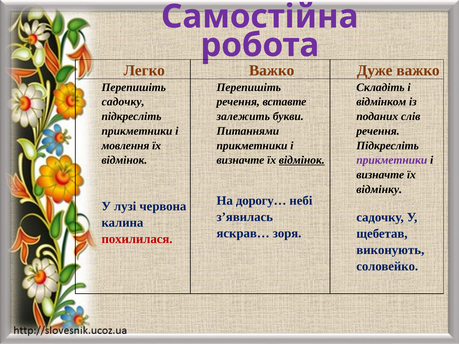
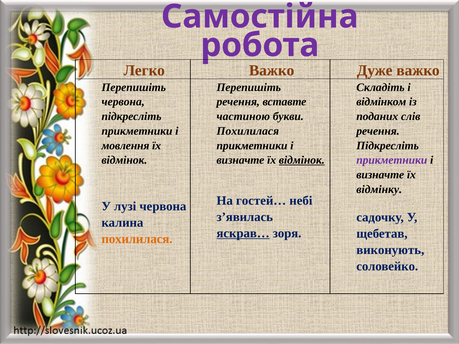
садочку: садочку -> червона (123, 102)
залежить: залежить -> частиною (243, 117)
Питаннями: Питаннями -> Похилилася (248, 131)
дорогу…: дорогу… -> гостей… (261, 201)
яскрав… underline: none -> present (243, 233)
похилилася colour: red -> orange (137, 239)
